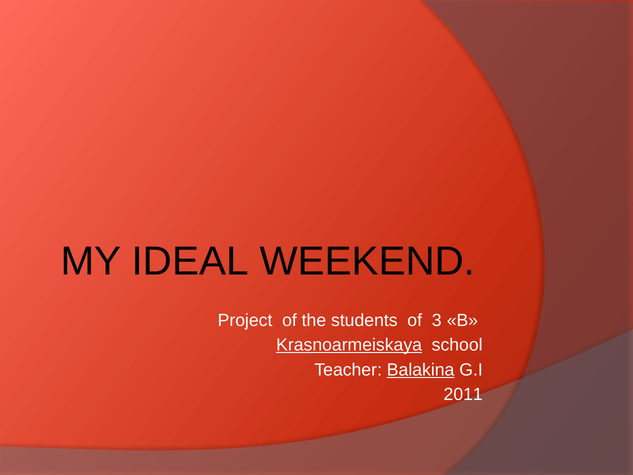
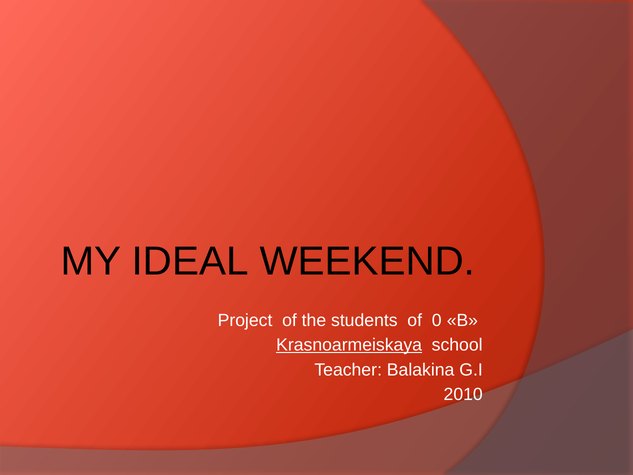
3: 3 -> 0 (437, 320)
Balakina underline: present -> none (421, 370)
2011: 2011 -> 2010 (463, 394)
